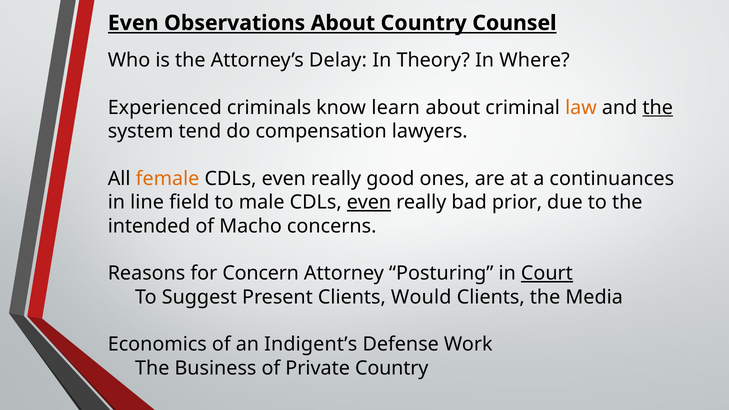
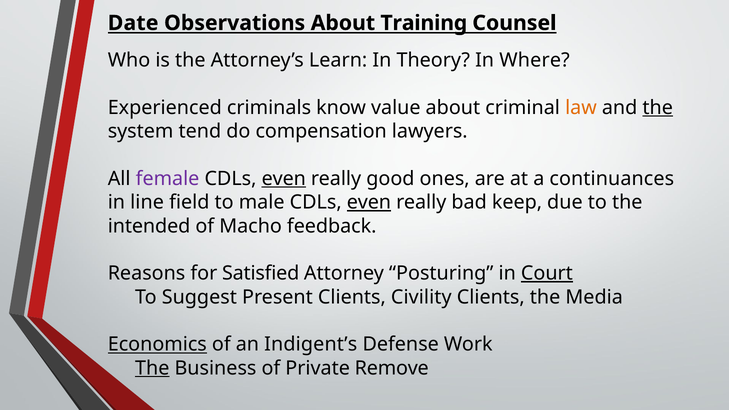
Even: Even -> Date (133, 23)
About Country: Country -> Training (424, 23)
Delay: Delay -> Learn (338, 60)
learn: learn -> value (396, 108)
female colour: orange -> purple (168, 179)
even underline: none -> present (284, 179)
prior: prior -> keep (517, 202)
concerns: concerns -> feedback (332, 226)
Concern: Concern -> Satisfied (261, 273)
Would: Would -> Civility (421, 297)
Economics underline: none -> present (157, 344)
The underline: none -> present (152, 368)
Private Country: Country -> Remove (392, 368)
